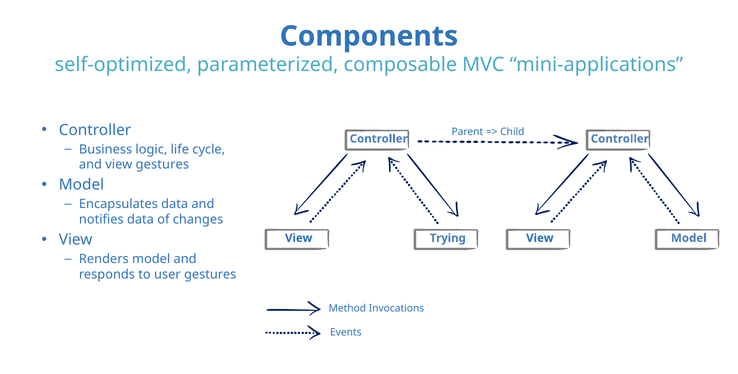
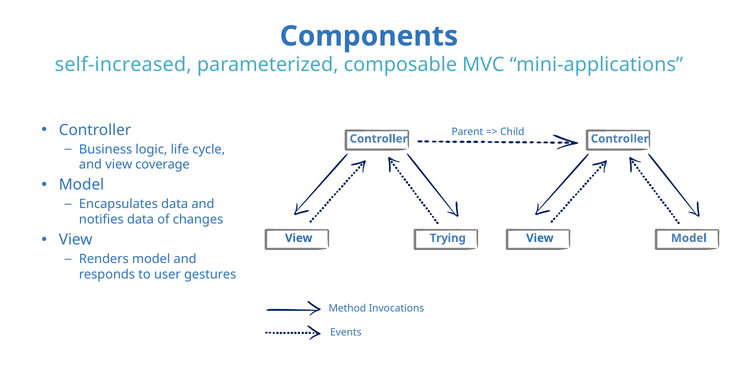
self-optimized: self-optimized -> self-increased (123, 64)
view gestures: gestures -> coverage (163, 165)
